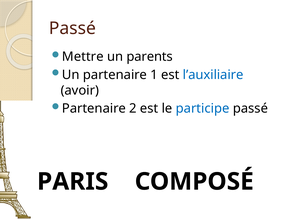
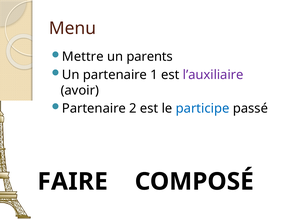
Passé: Passé -> Menu (72, 28)
l’auxiliaire colour: blue -> purple (213, 75)
PARIS: PARIS -> FAIRE (73, 181)
